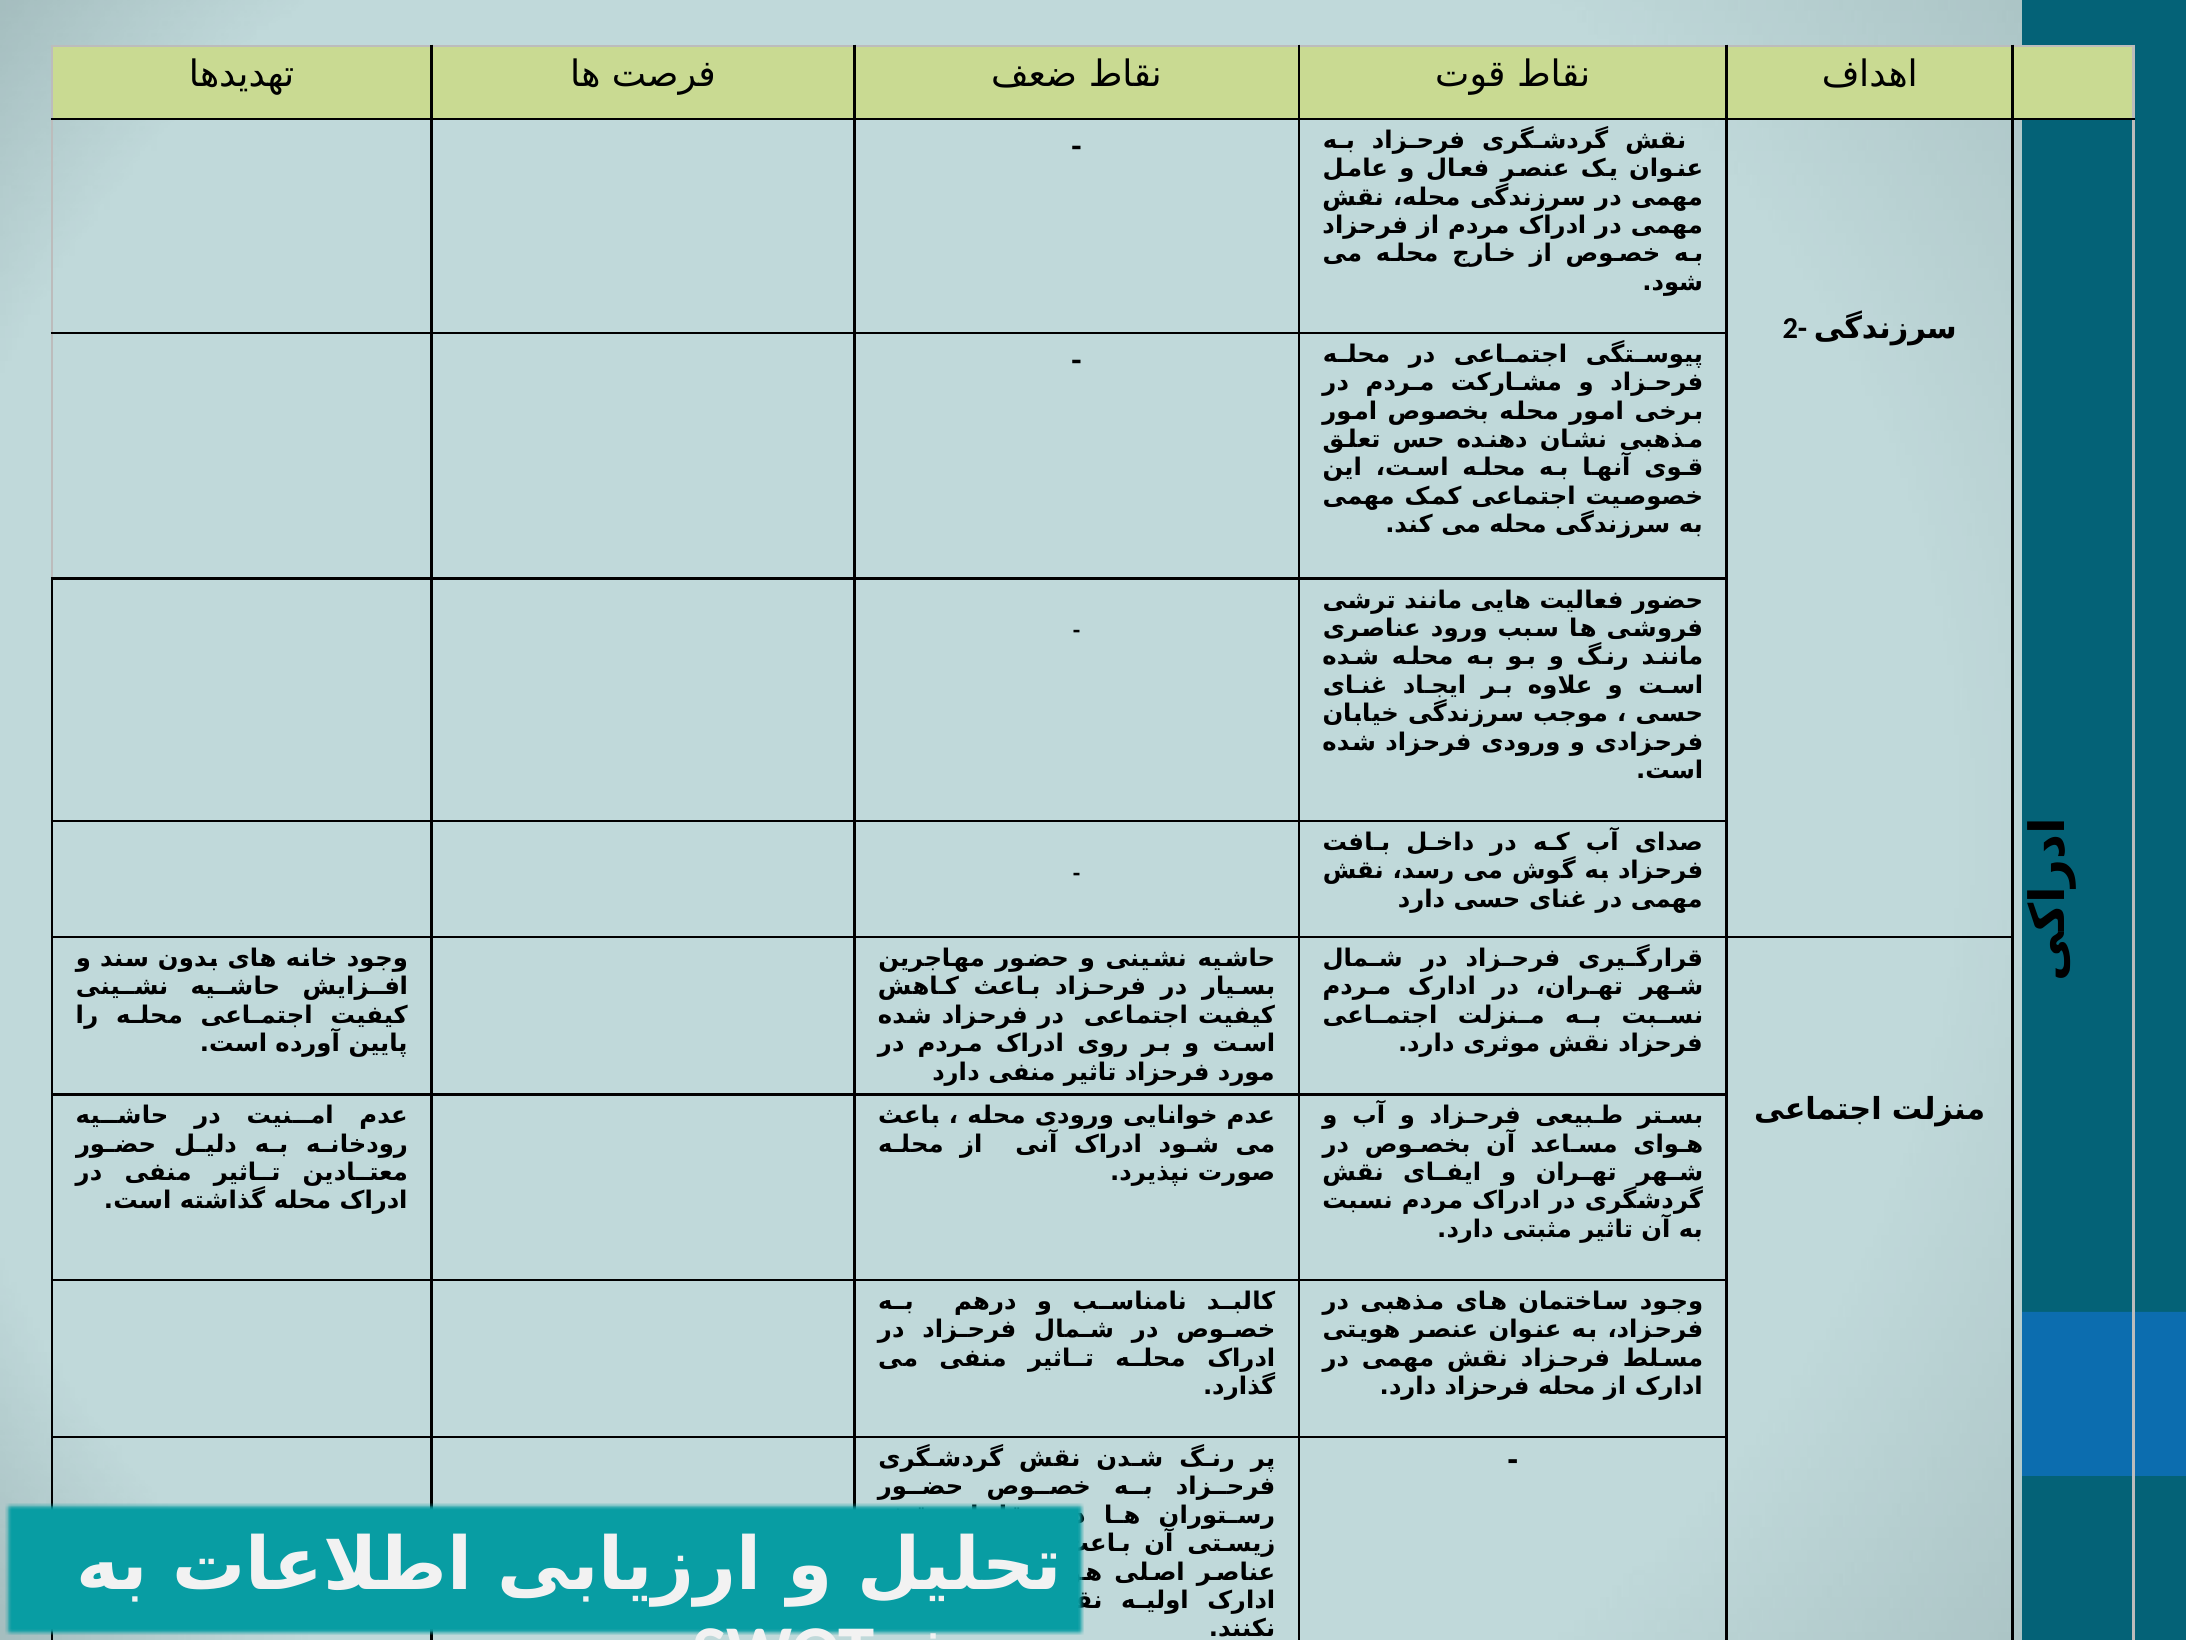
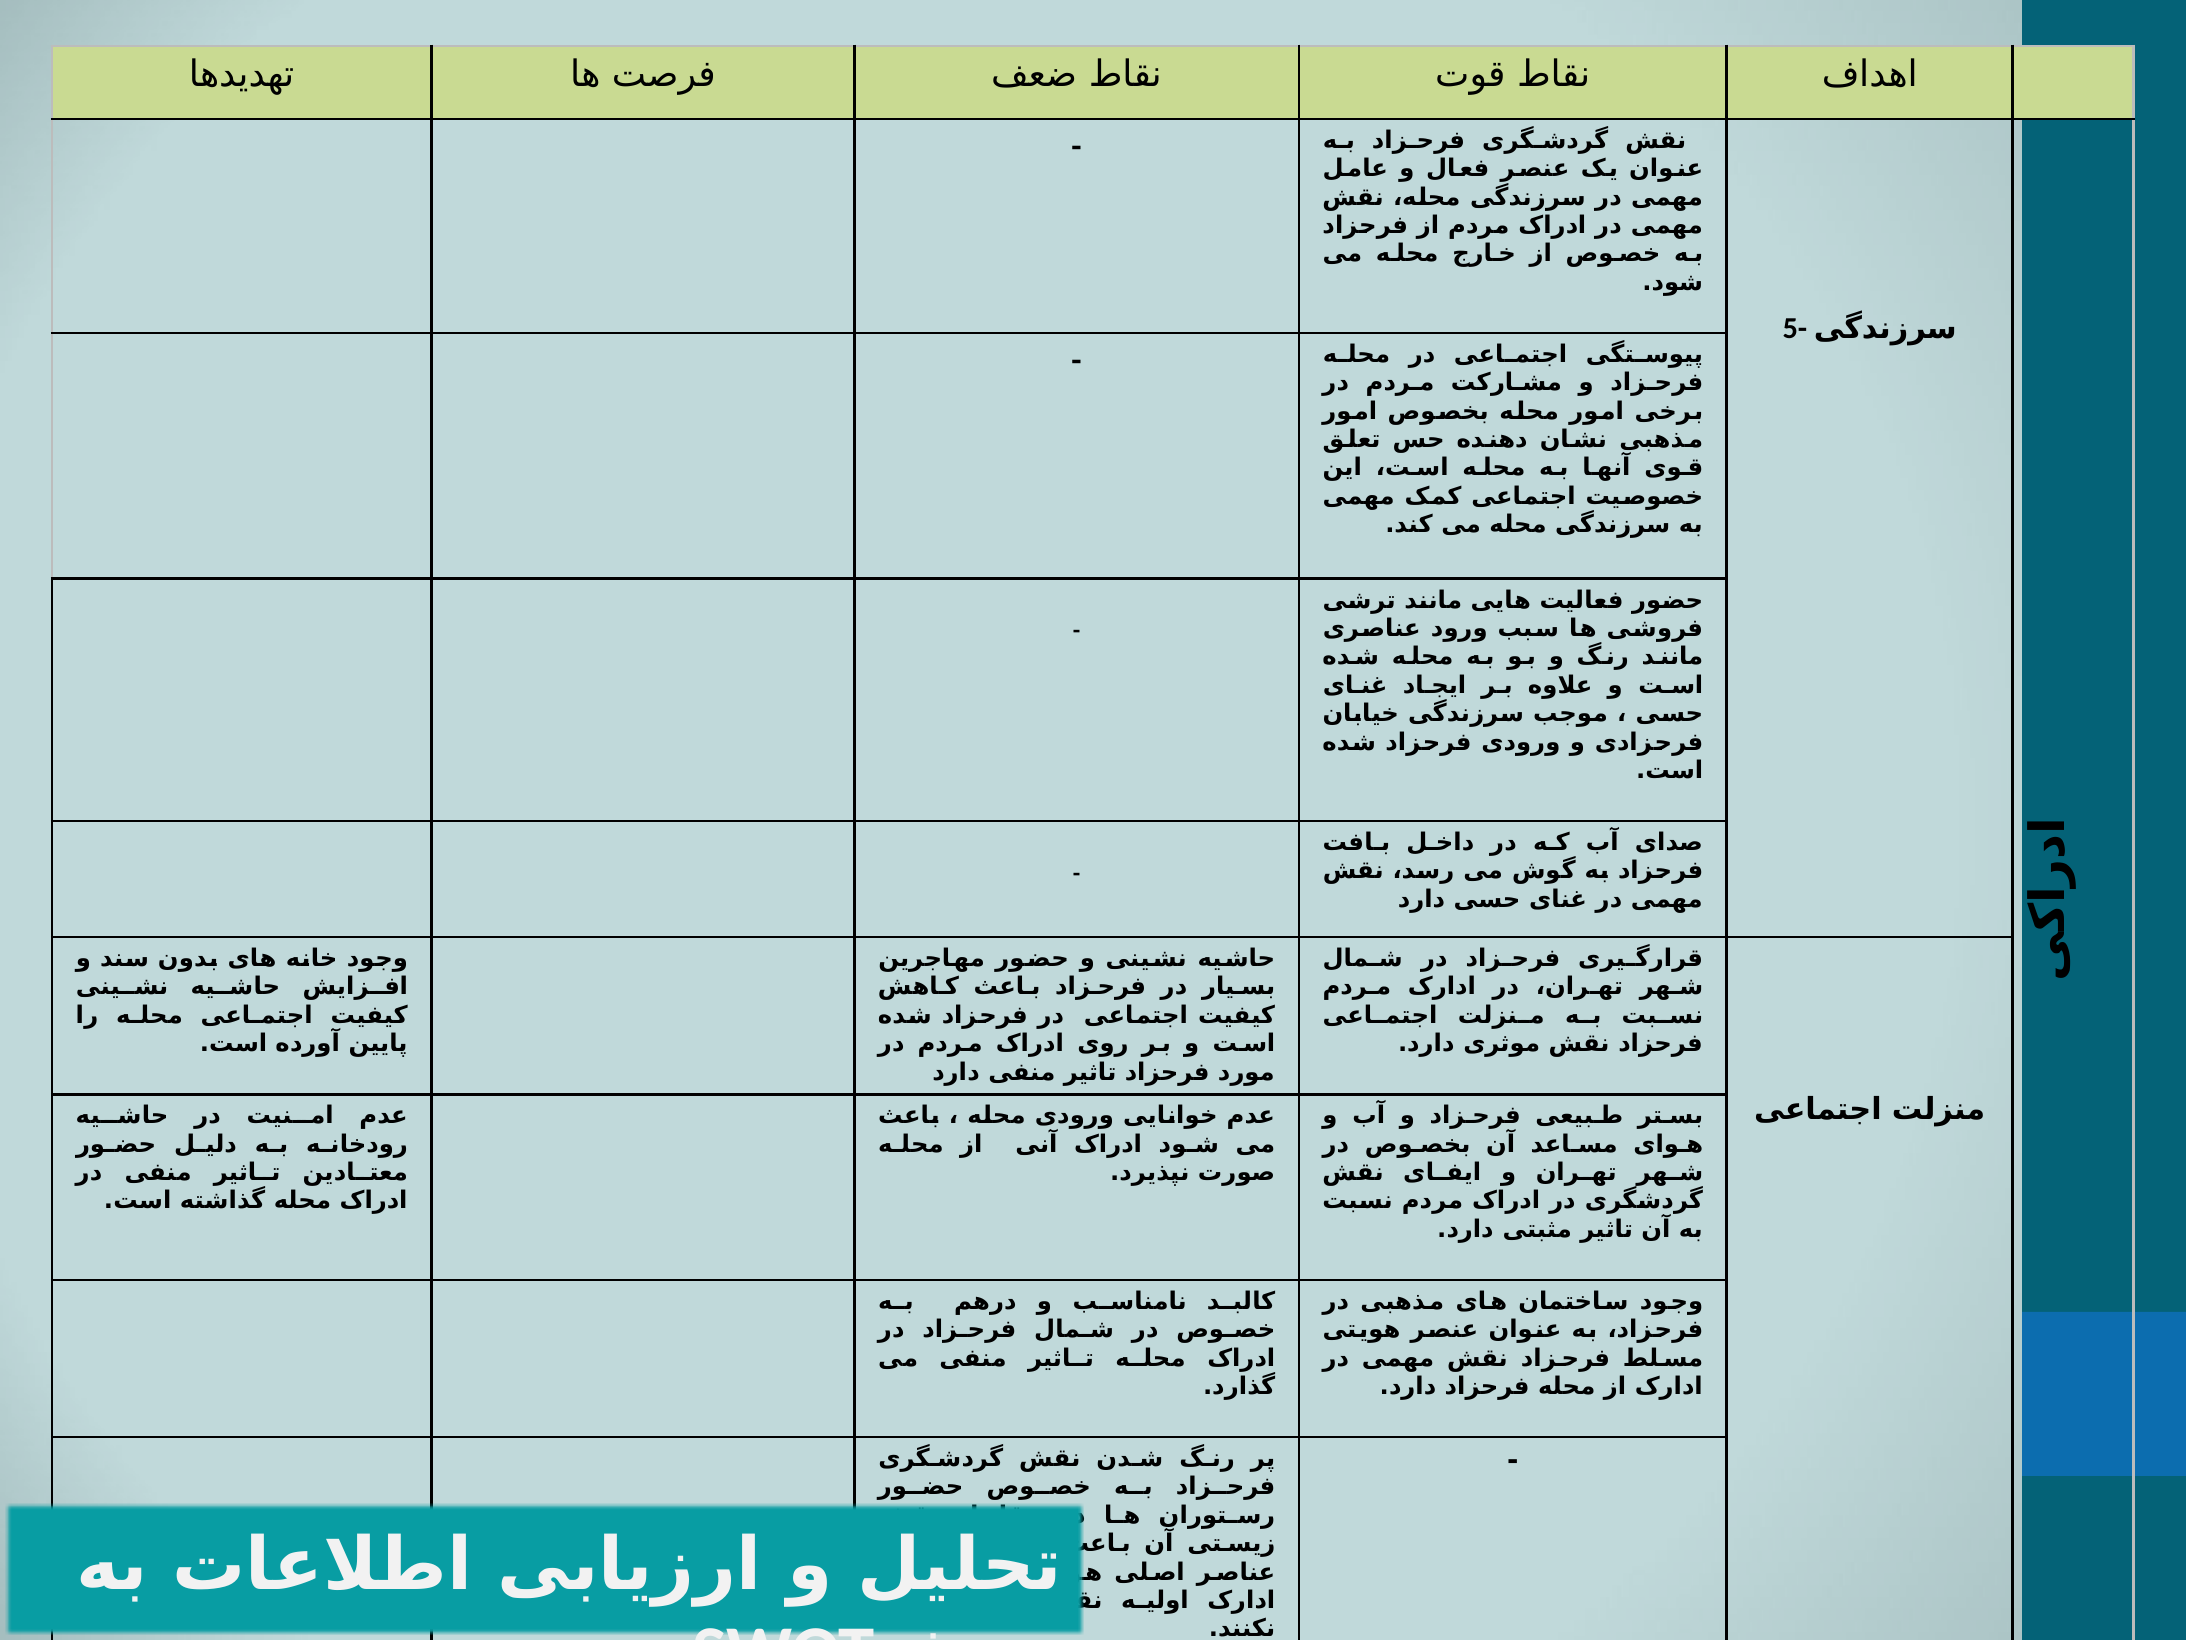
2-: 2- -> 5- (1795, 329)
